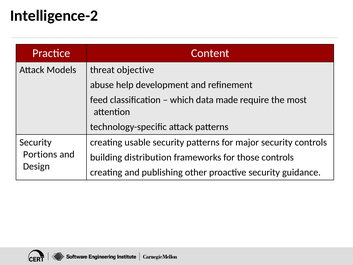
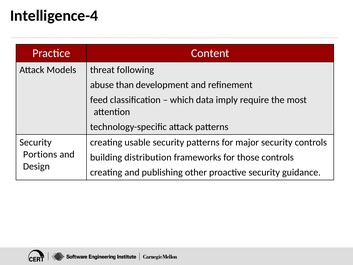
Intelligence-2: Intelligence-2 -> Intelligence-4 (54, 16)
objective: objective -> following (135, 70)
help: help -> than (125, 85)
made: made -> imply (227, 100)
